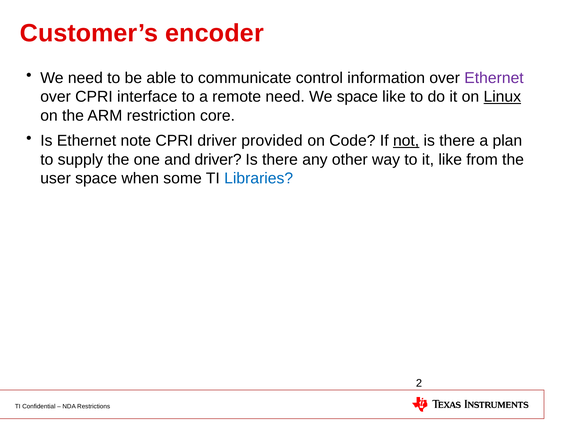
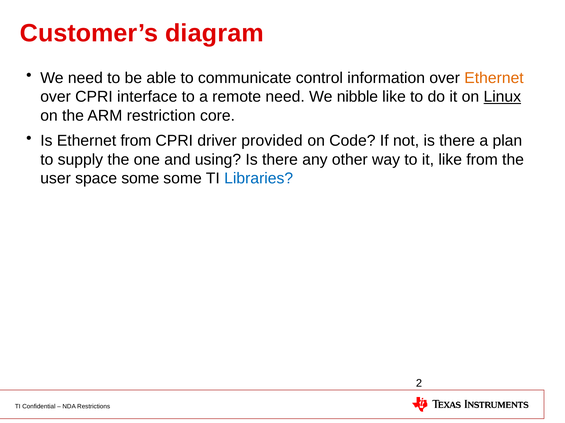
encoder: encoder -> diagram (214, 33)
Ethernet colour: purple -> orange (494, 78)
We space: space -> nibble (357, 97)
Ethernet note: note -> from (136, 141)
not underline: present -> none (406, 141)
and driver: driver -> using (218, 160)
space when: when -> some (140, 179)
